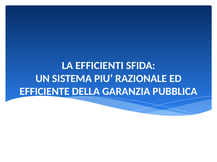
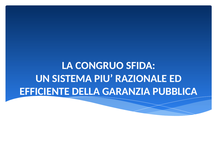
EFFICIENTI: EFFICIENTI -> CONGRUO (100, 66)
